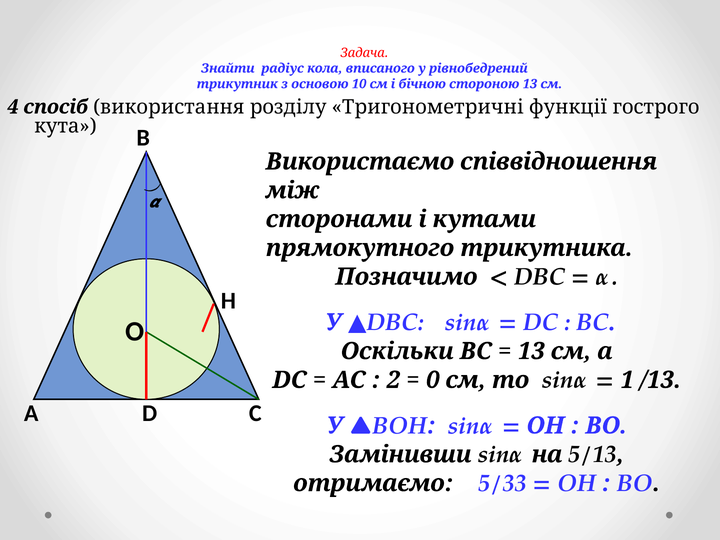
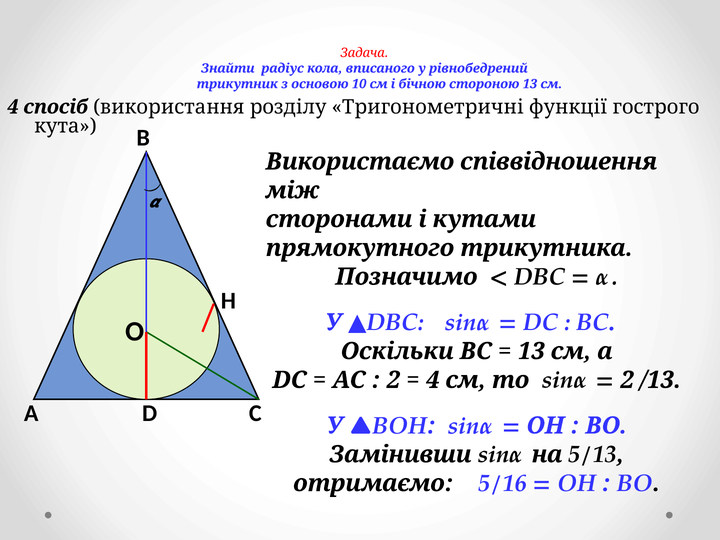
0: 0 -> 4 (433, 380)
1: 1 -> 2 (627, 380)
5/33: 5/33 -> 5/16 (503, 483)
